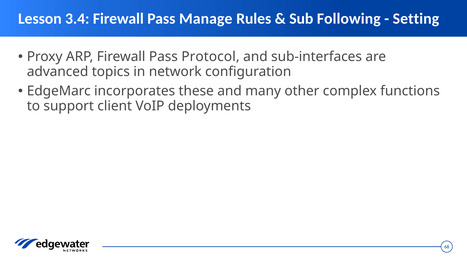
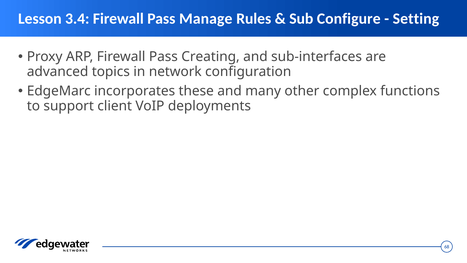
Following: Following -> Configure (349, 19)
Protocol: Protocol -> Creating (211, 57)
